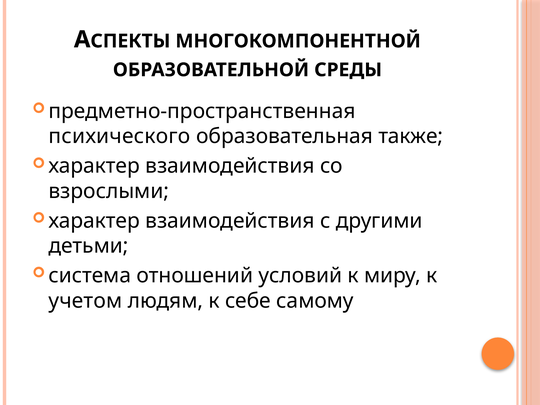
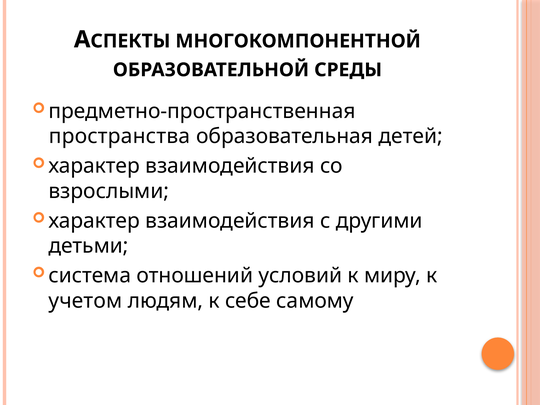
психического: психического -> пространства (120, 136)
также: также -> детей (411, 136)
